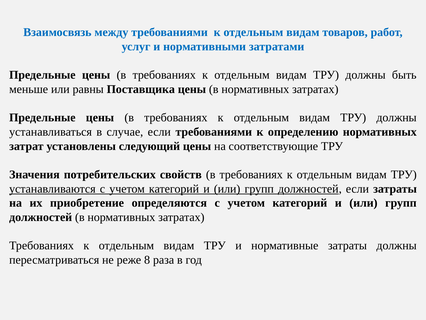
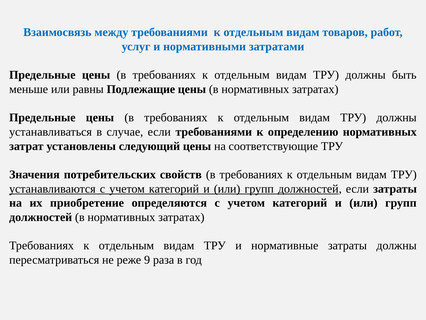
Поставщика: Поставщика -> Подлежащие (141, 89)
8: 8 -> 9 (147, 260)
